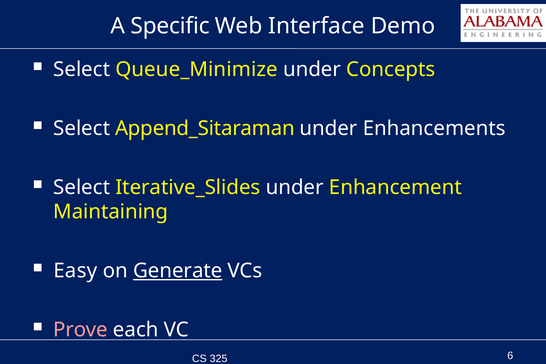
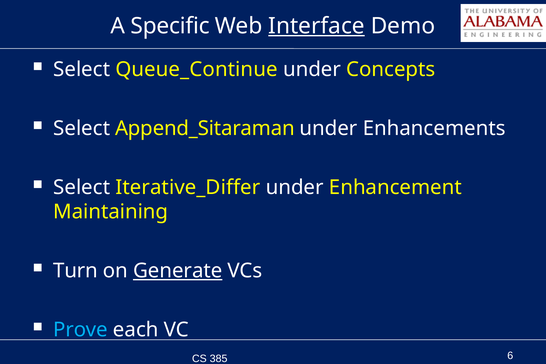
Interface underline: none -> present (317, 26)
Queue_Minimize: Queue_Minimize -> Queue_Continue (197, 70)
Iterative_Slides: Iterative_Slides -> Iterative_Differ (188, 187)
Easy: Easy -> Turn (75, 271)
Prove colour: pink -> light blue (81, 330)
325: 325 -> 385 (219, 359)
